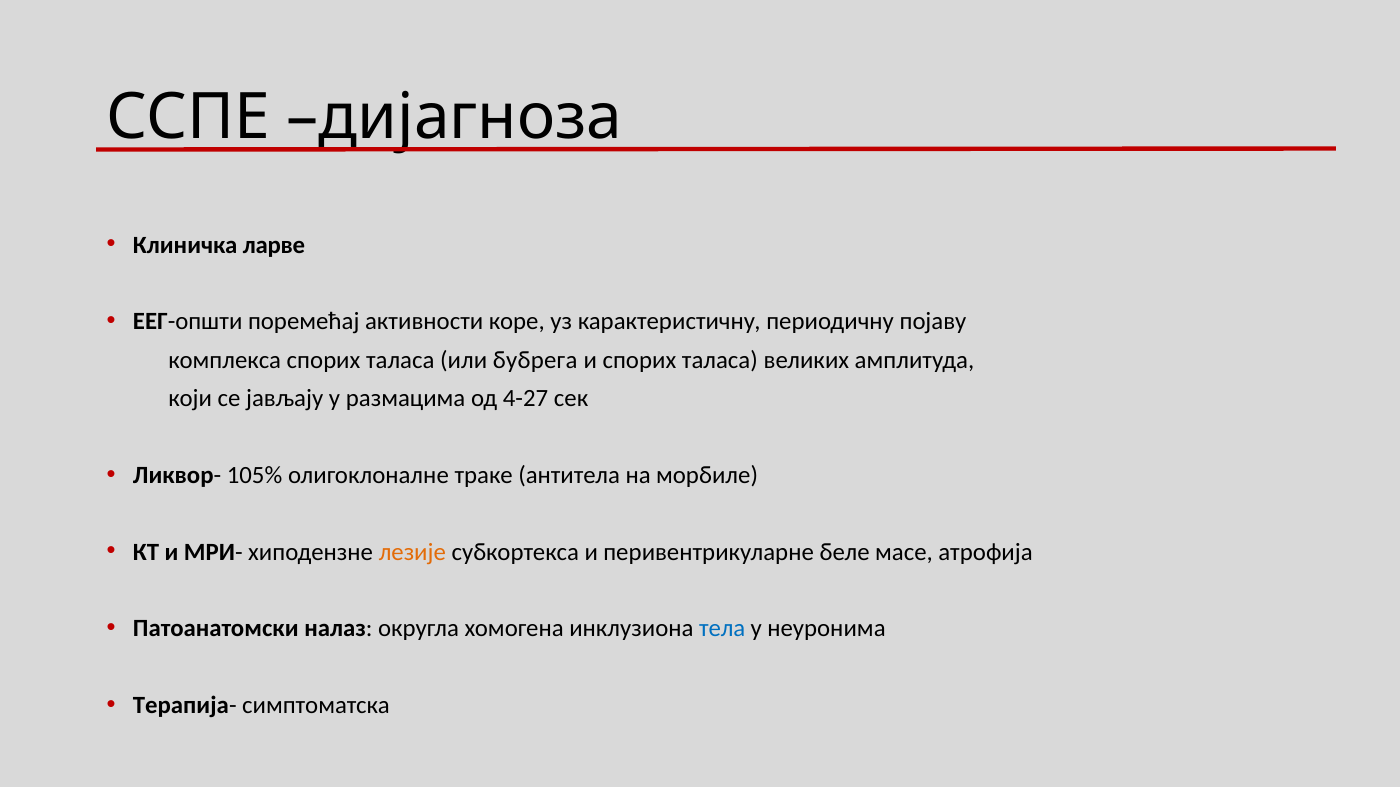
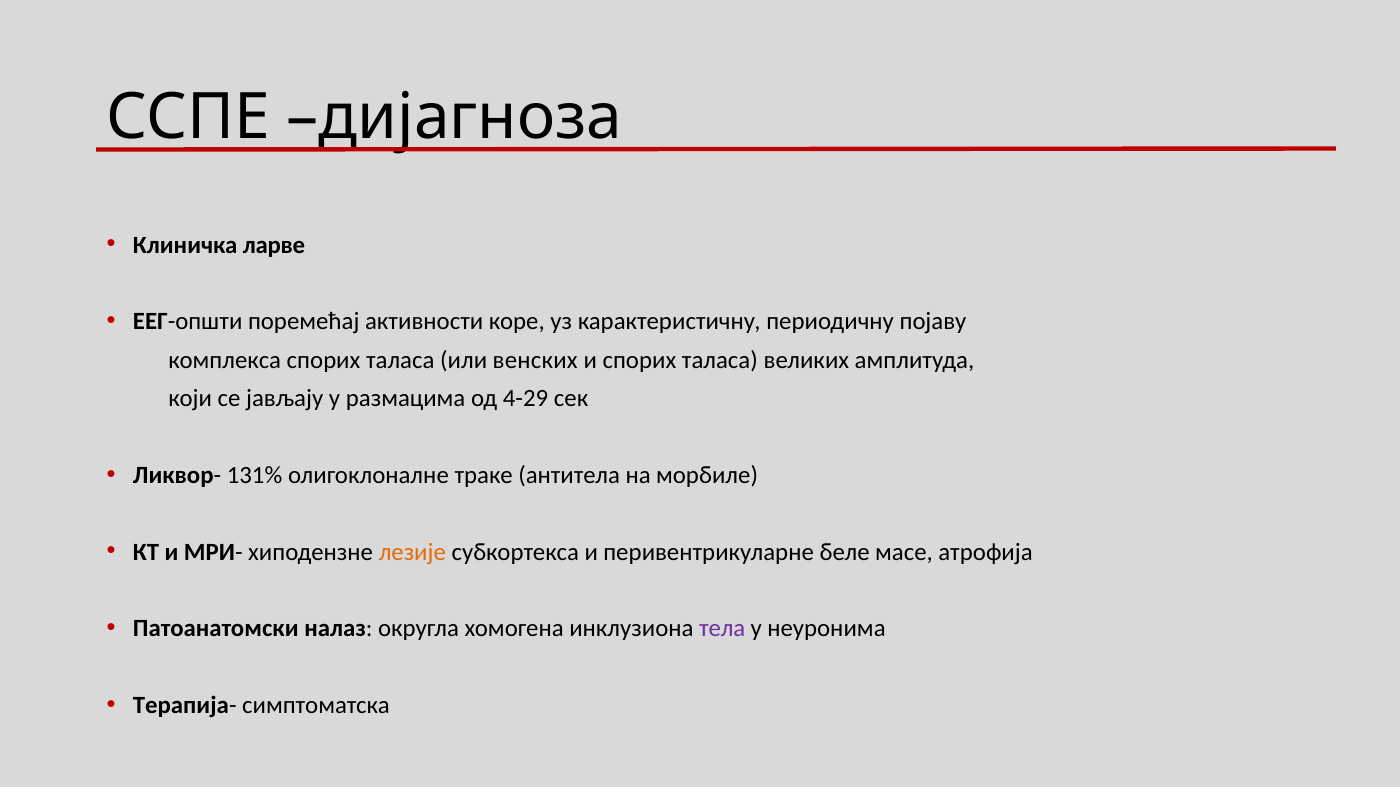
бубрега: бубрега -> венских (535, 360)
4-27: 4-27 -> 4-29 (526, 399)
105%: 105% -> 131% (255, 476)
тела colour: blue -> purple (722, 629)
